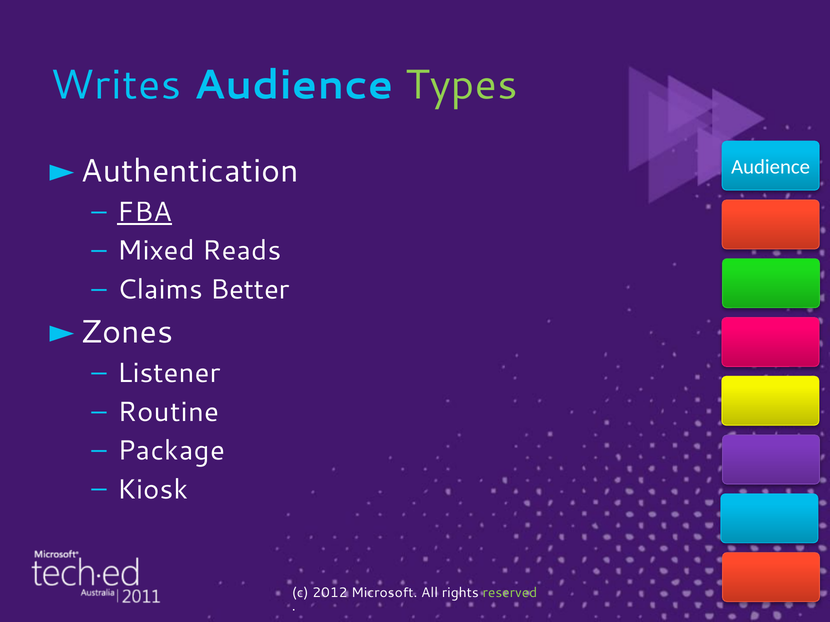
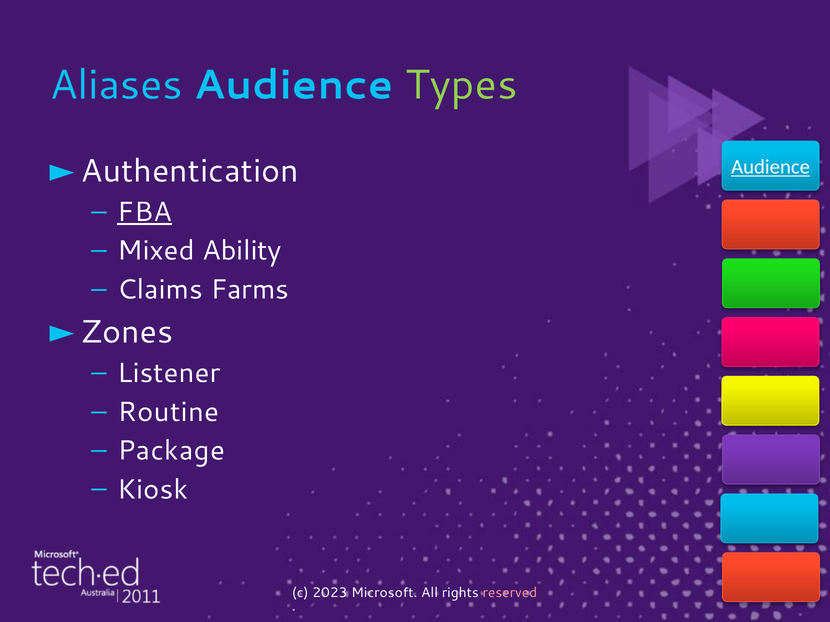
Writes: Writes -> Aliases (116, 85)
Audience underline: none -> present (771, 167)
Reads: Reads -> Ability (242, 251)
Better: Better -> Farms (250, 290)
2012: 2012 -> 2023 (330, 593)
reserved colour: light green -> pink (510, 593)
